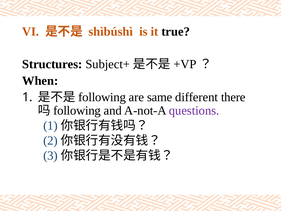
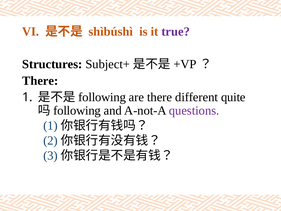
true colour: black -> purple (176, 32)
When: When -> There (40, 81)
are same: same -> there (160, 97)
there: there -> quite (233, 97)
